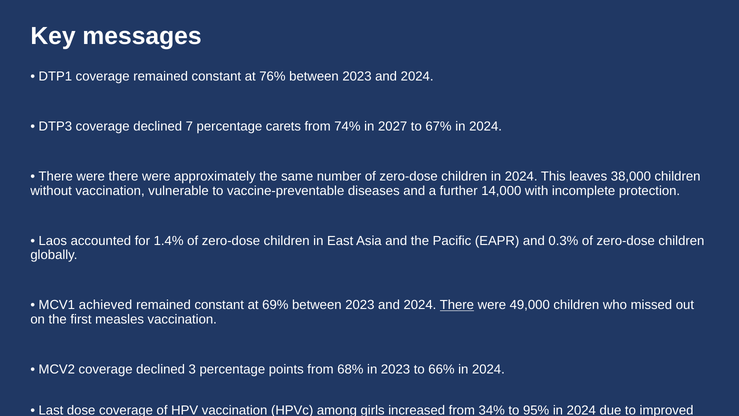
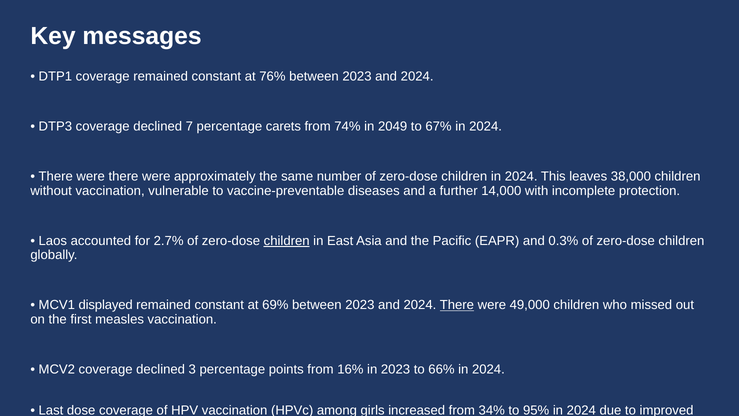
2027: 2027 -> 2049 (393, 126)
1.4%: 1.4% -> 2.7% (169, 241)
children underline: none -> present (287, 241)
achieved: achieved -> displayed (106, 305)
68%: 68% -> 16% (350, 369)
